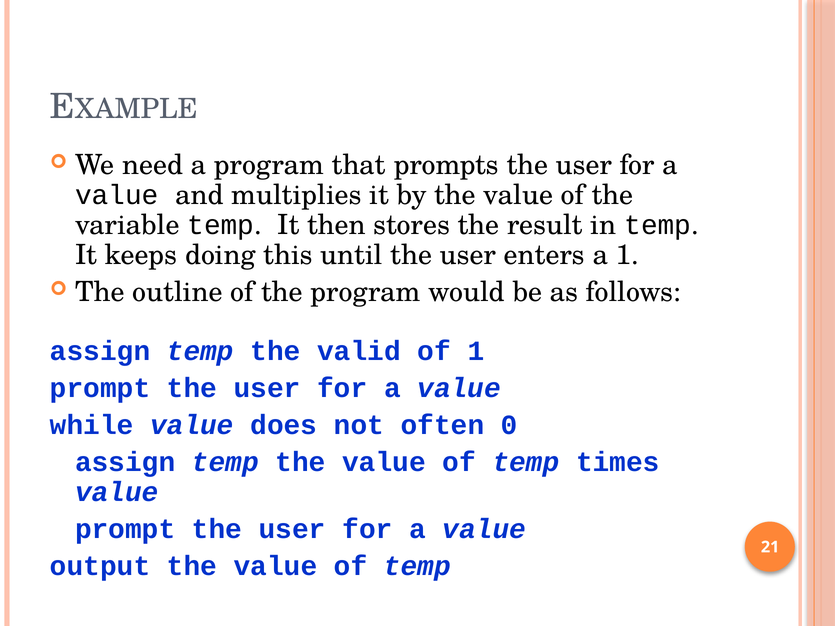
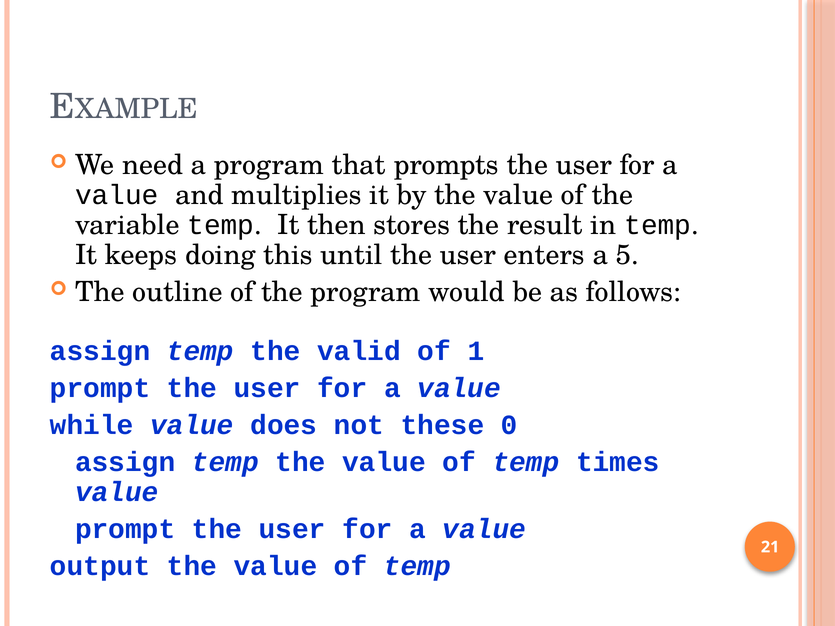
a 1: 1 -> 5 (627, 255)
often: often -> these (442, 425)
